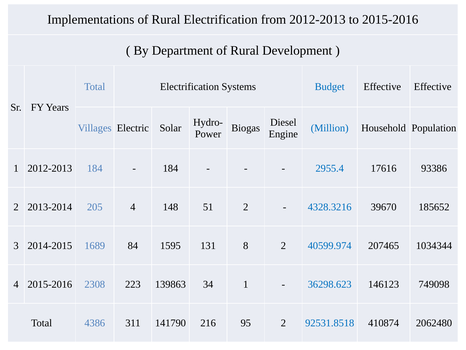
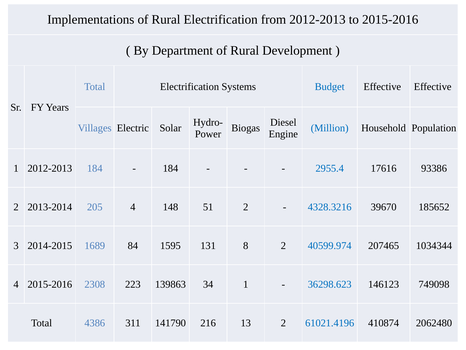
95: 95 -> 13 (246, 323)
92531.8518: 92531.8518 -> 61021.4196 (330, 323)
